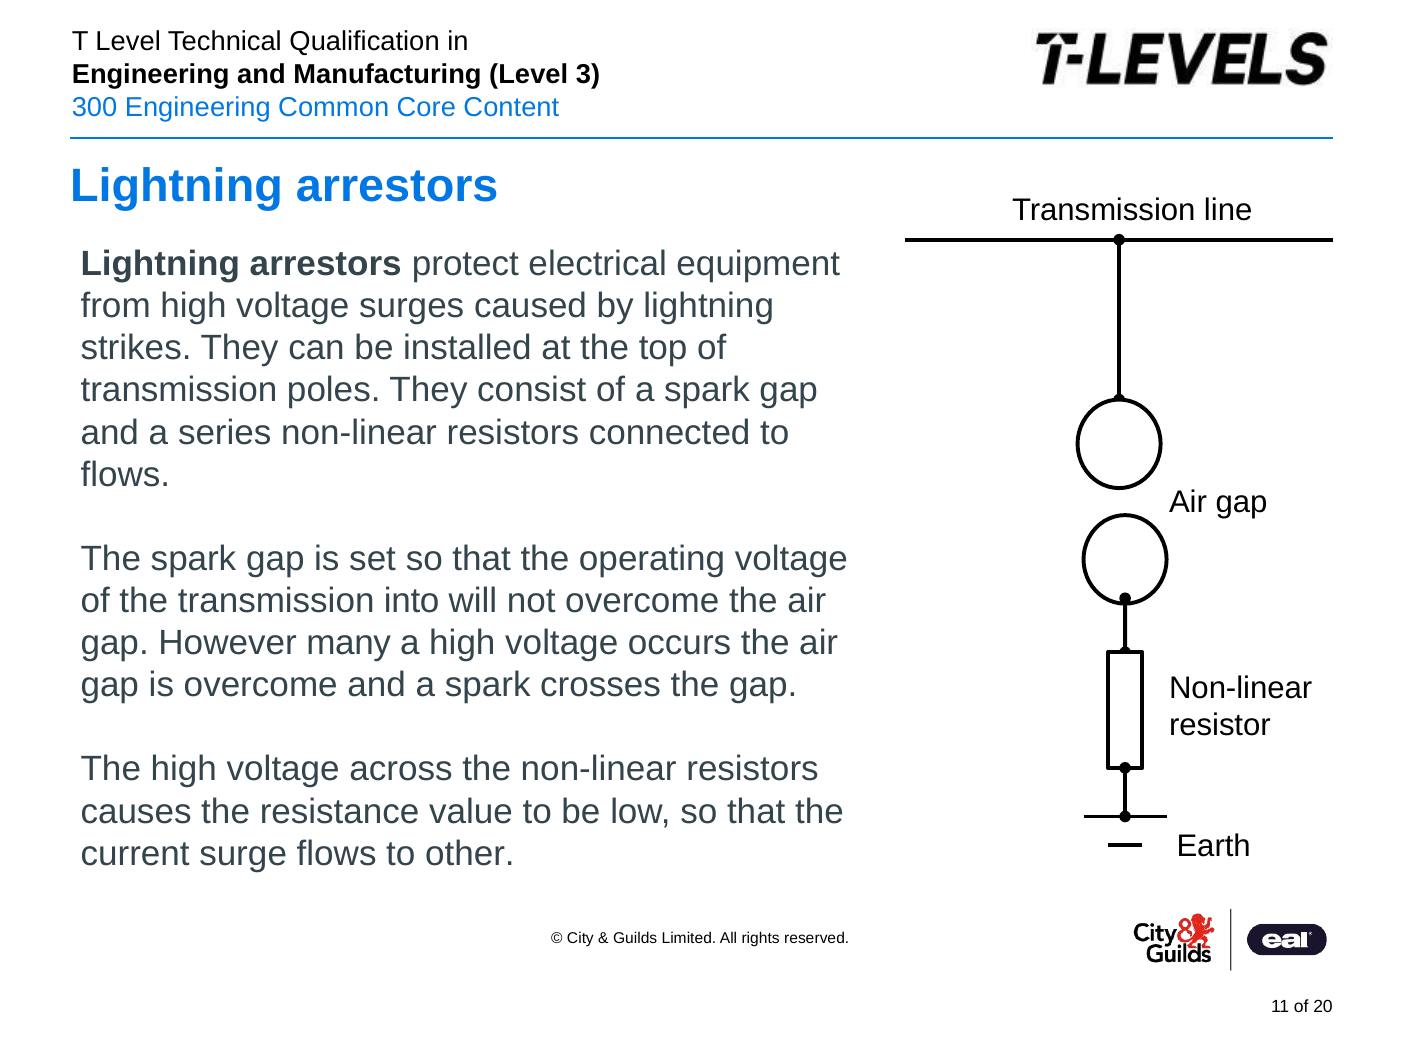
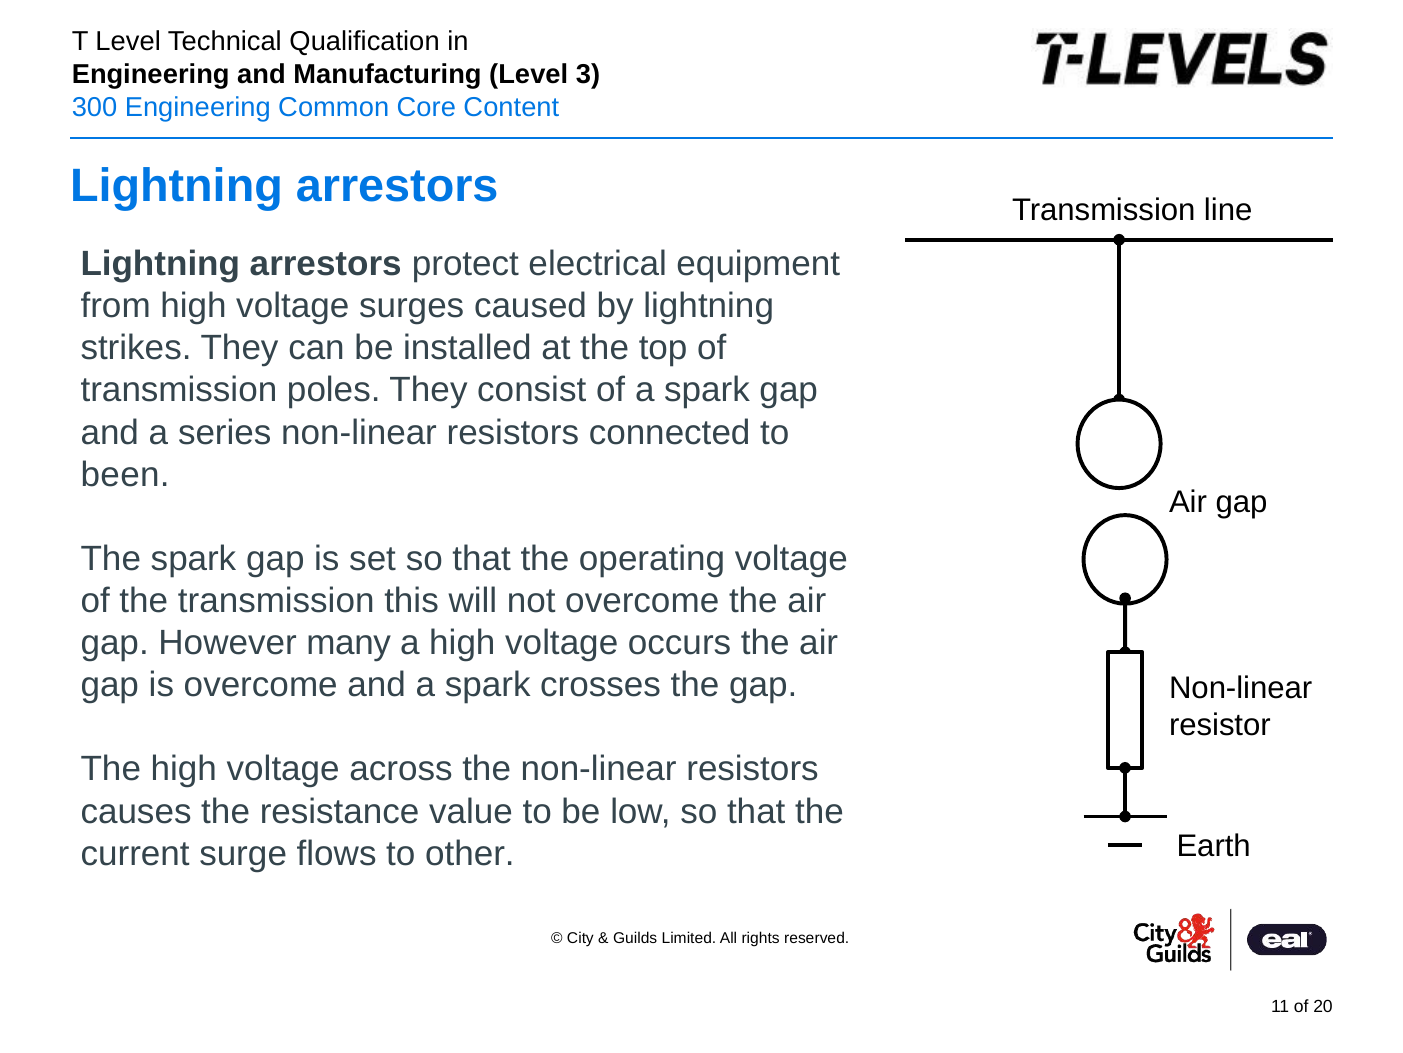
flows: flows -> been (125, 474)
into: into -> this (412, 600)
